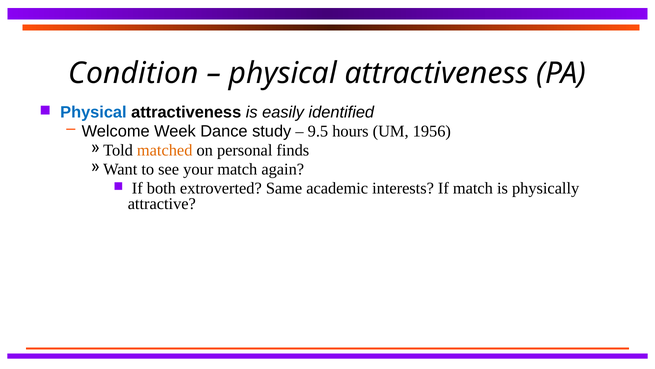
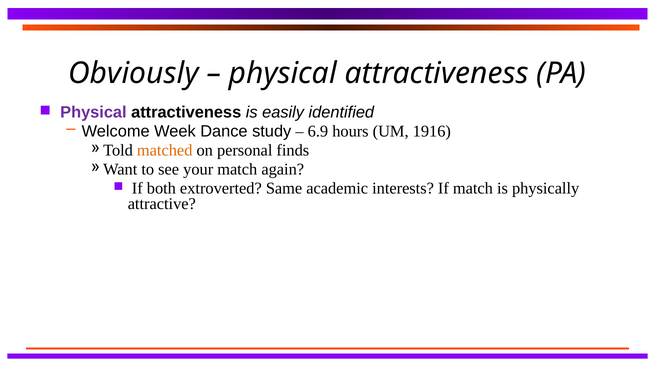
Condition: Condition -> Obviously (134, 73)
Physical colour: blue -> purple (93, 112)
9.5: 9.5 -> 6.9 (318, 131)
1956: 1956 -> 1916 (432, 131)
